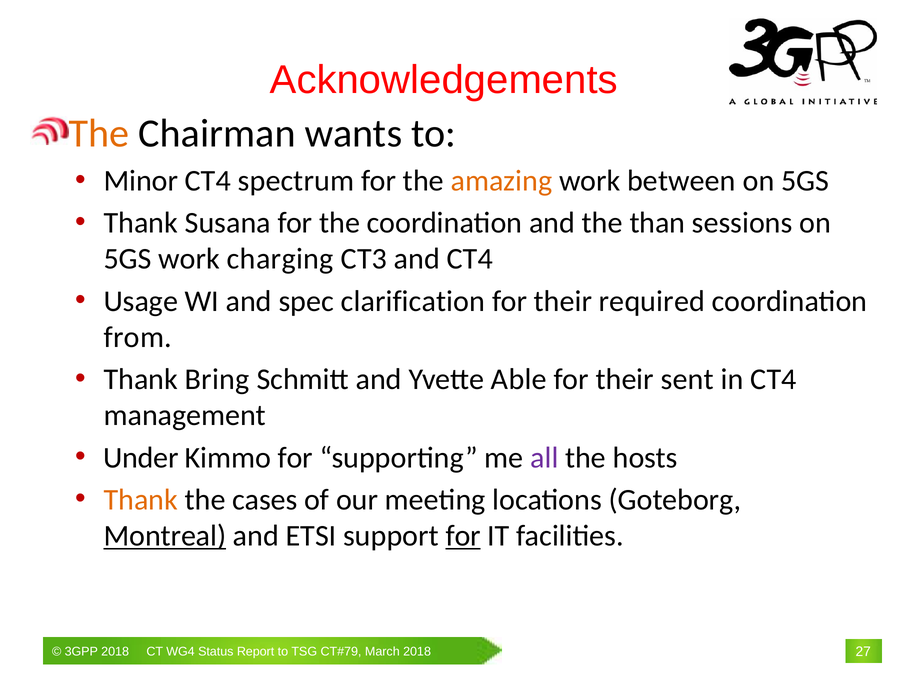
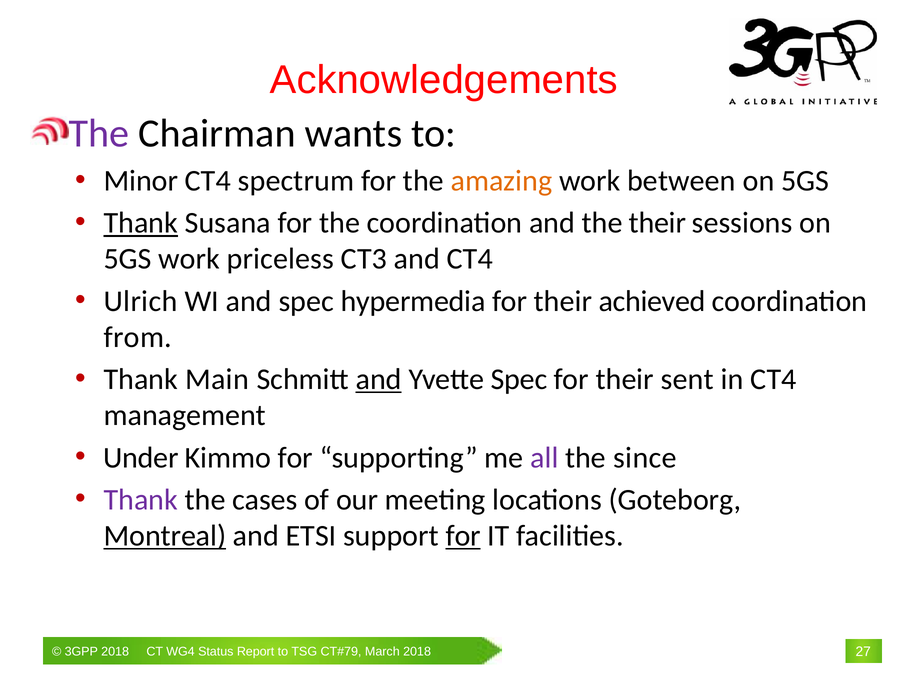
The colour: orange -> purple (99, 133)
Thank underline: none -> present (141, 223)
the than: than -> their (657, 223)
charging: charging -> priceless (280, 259)
Usage: Usage -> Ulrich (141, 301)
clarification: clarification -> hypermedia (413, 301)
required: required -> achieved (652, 301)
Bring: Bring -> Main (217, 379)
and underline: none -> present (379, 379)
Yvette Able: Able -> Spec (519, 379)
hosts: hosts -> since (645, 458)
Thank colour: orange -> purple (141, 500)
